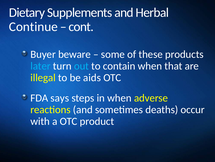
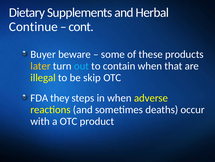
later colour: light blue -> yellow (41, 66)
aids: aids -> skip (92, 77)
says: says -> they (60, 98)
